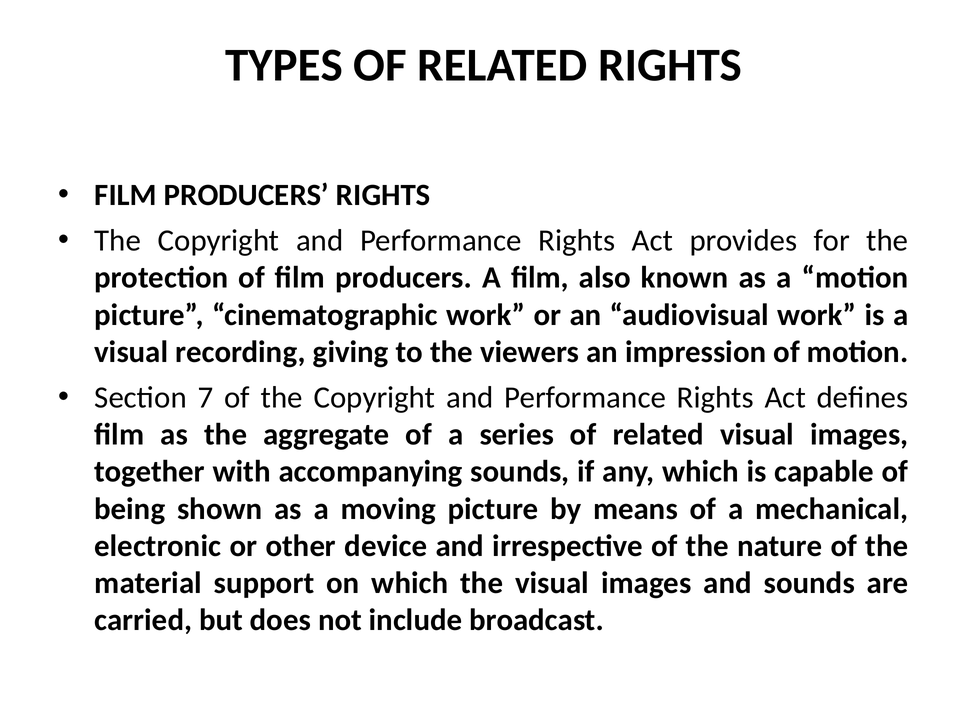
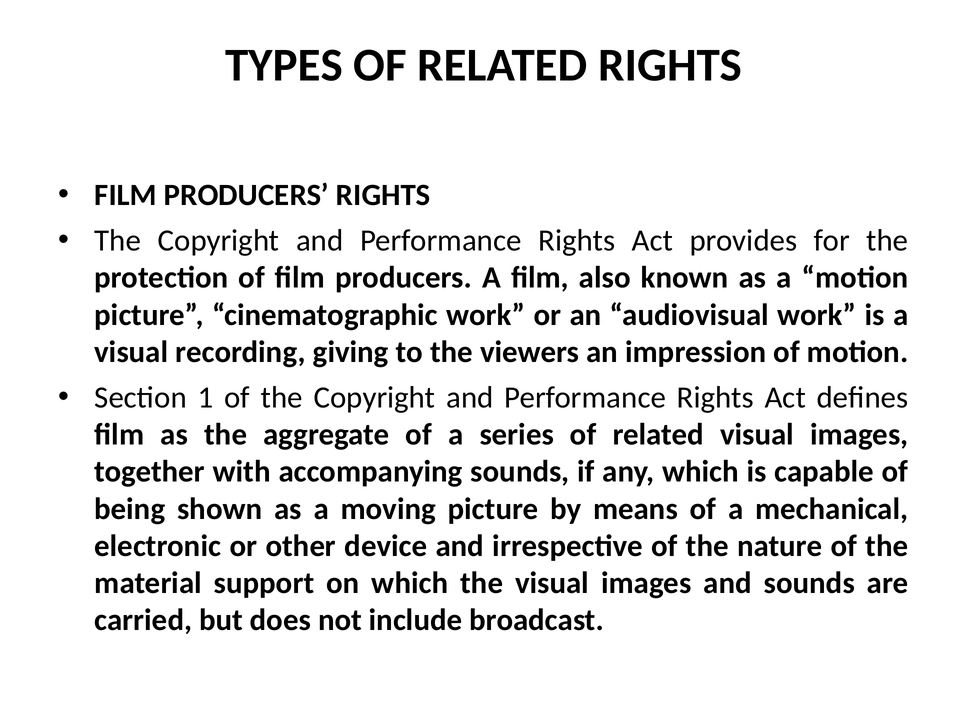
7: 7 -> 1 (205, 398)
